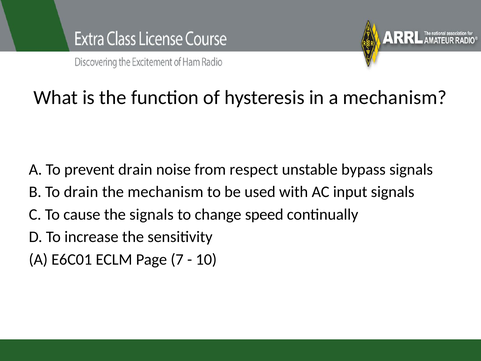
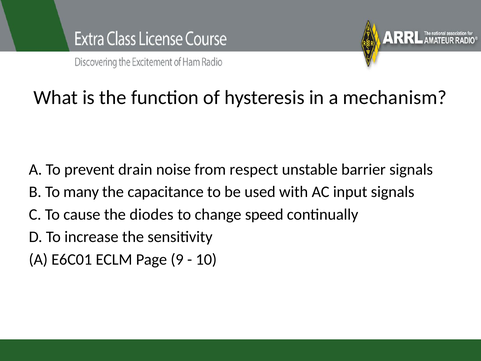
bypass: bypass -> barrier (364, 169)
To drain: drain -> many (81, 192)
the mechanism: mechanism -> capacitance (166, 192)
the signals: signals -> diodes (152, 214)
7: 7 -> 9 (177, 259)
